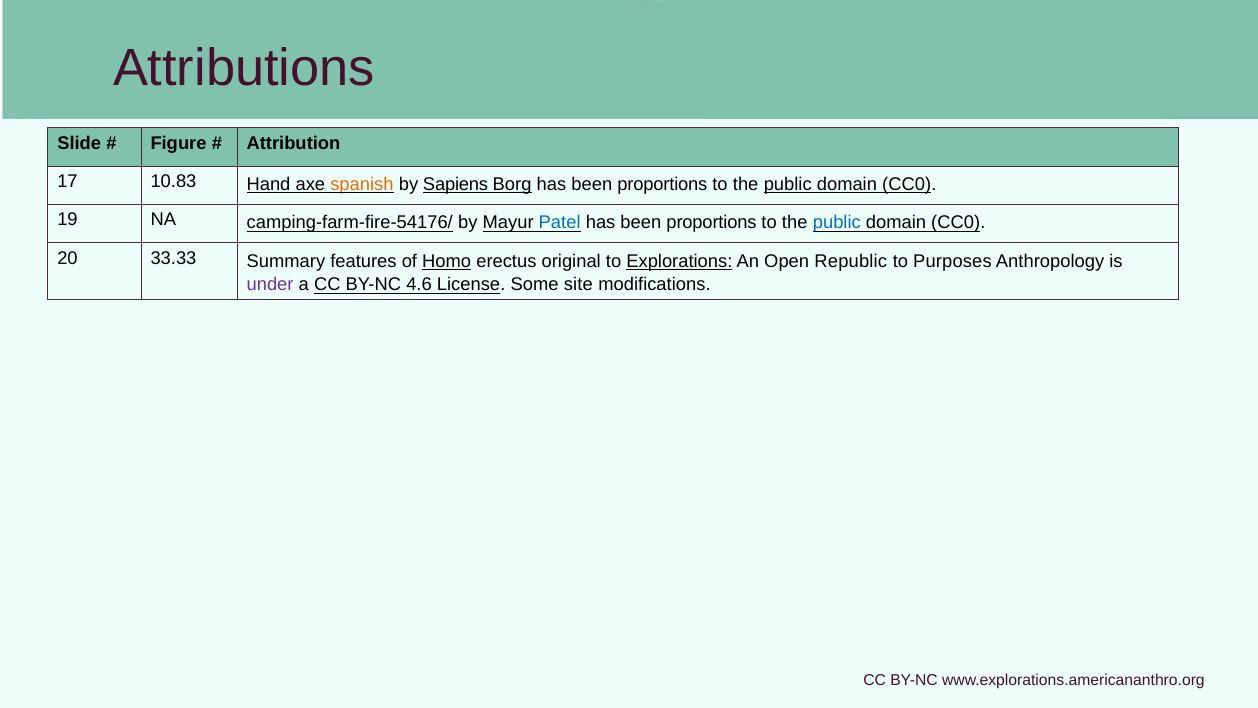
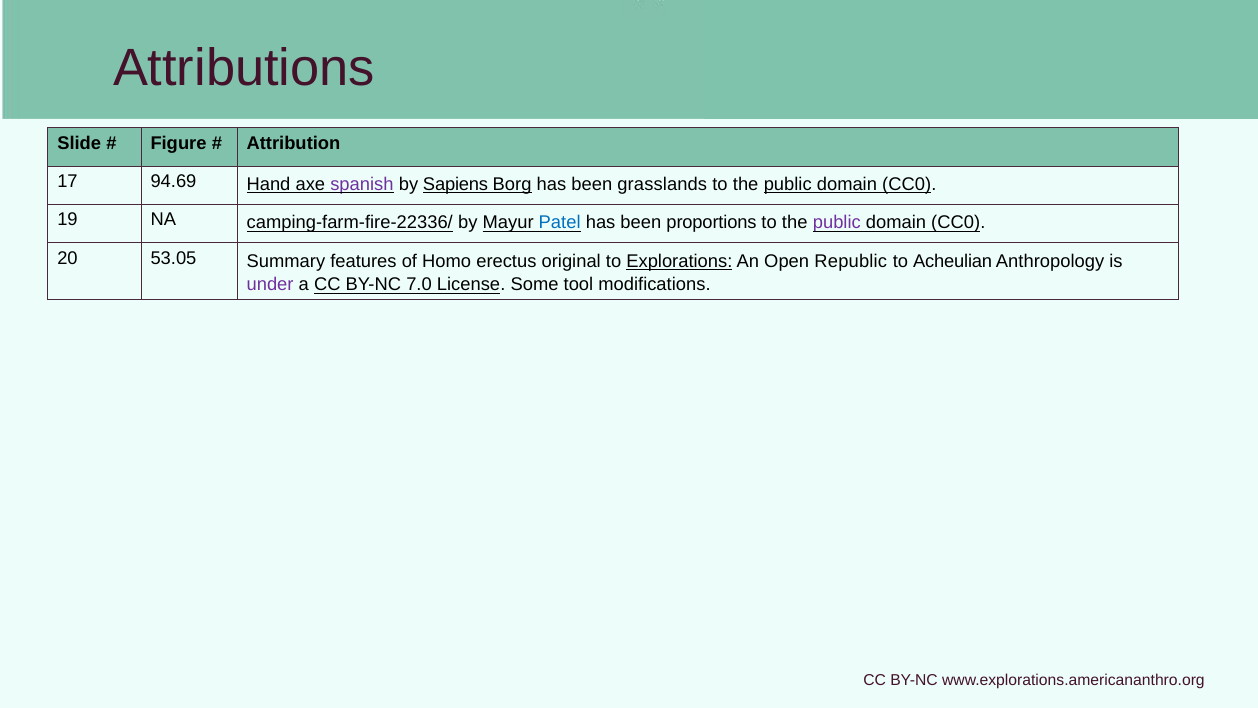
10.83: 10.83 -> 94.69 (173, 181)
spanish colour: orange -> purple (362, 185)
Borg has been proportions: proportions -> grasslands (662, 185)
camping-farm-fire-54176/: camping-farm-fire-54176/ -> camping-farm-fire-22336/ (350, 223)
public colour: blue -> purple (837, 223)
33.33: 33.33 -> 53.05 (173, 258)
Homo underline: present -> none (447, 261)
Purposes: Purposes -> Acheulian (953, 261)
4.6: 4.6 -> 7.0 (419, 285)
site: site -> tool (578, 285)
